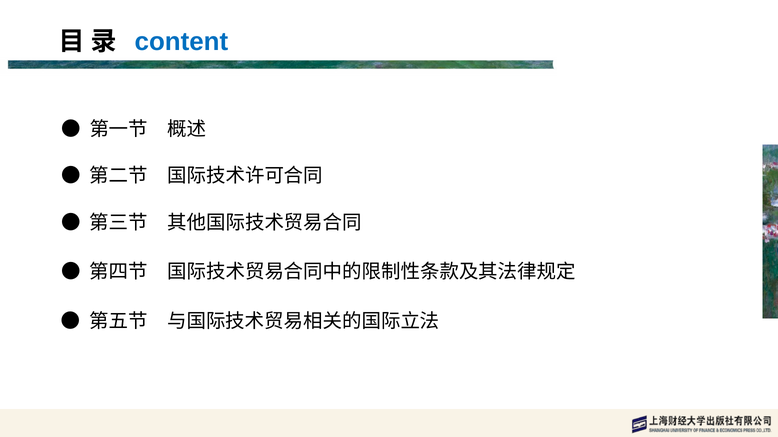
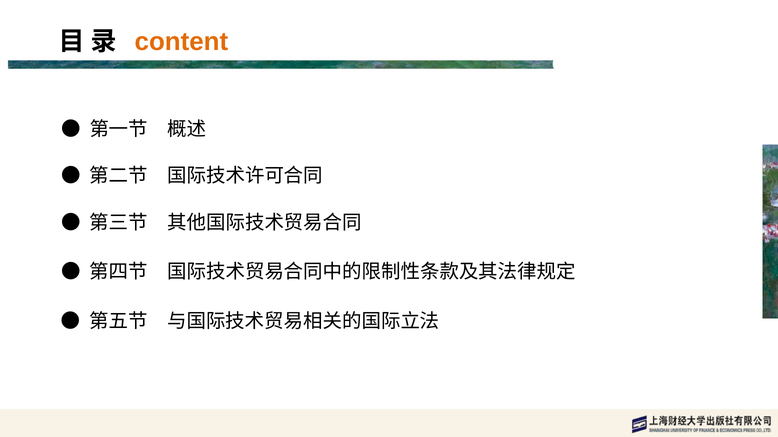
content colour: blue -> orange (181, 42)
